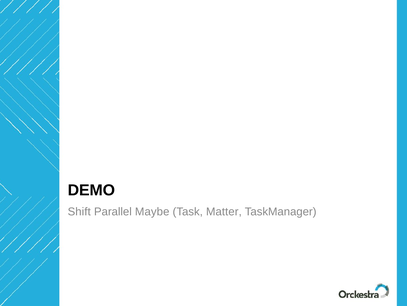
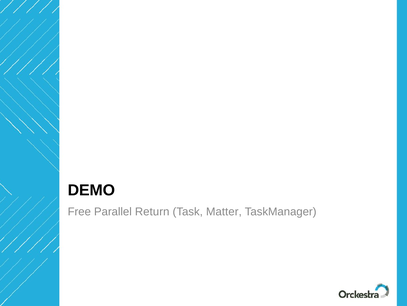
Shift: Shift -> Free (79, 211)
Maybe: Maybe -> Return (152, 211)
